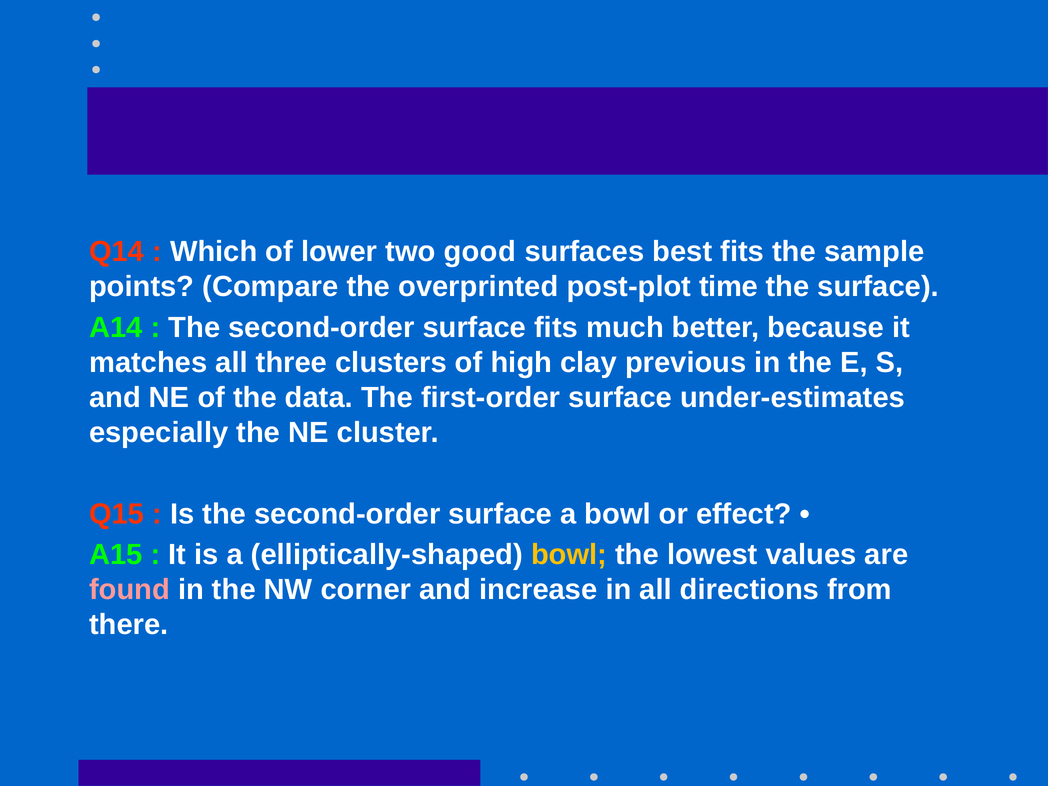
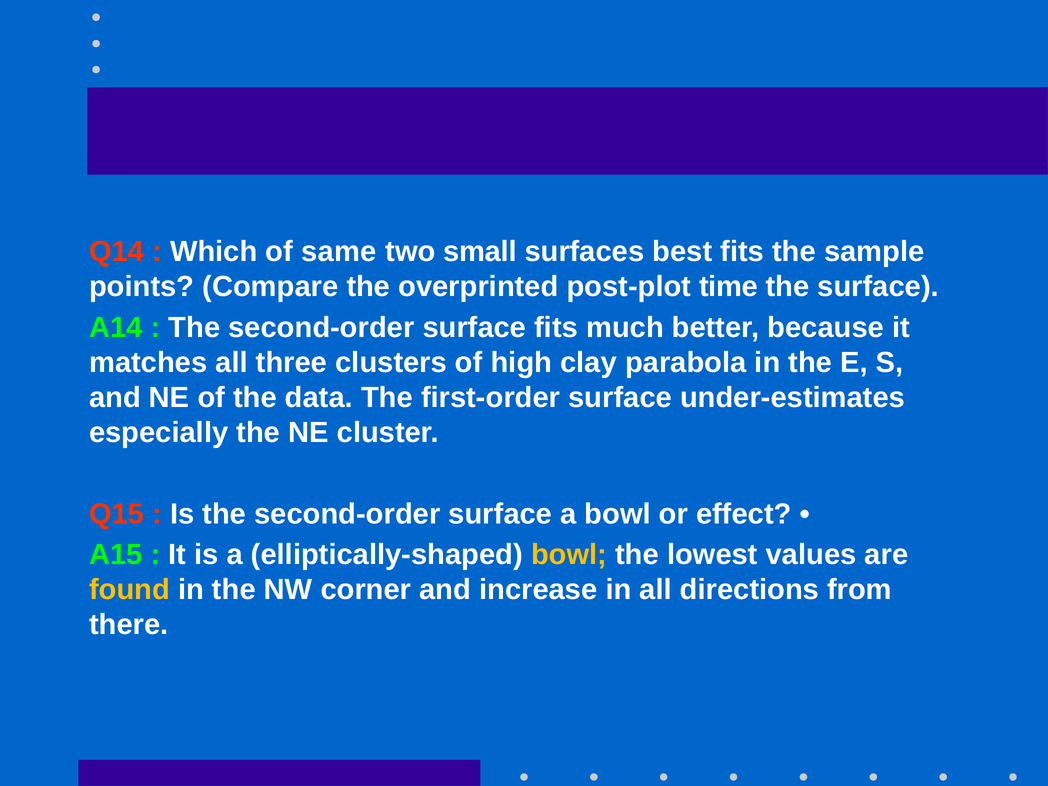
lower: lower -> same (339, 252)
good: good -> small (480, 252)
previous: previous -> parabola (686, 363)
found colour: pink -> yellow (130, 590)
